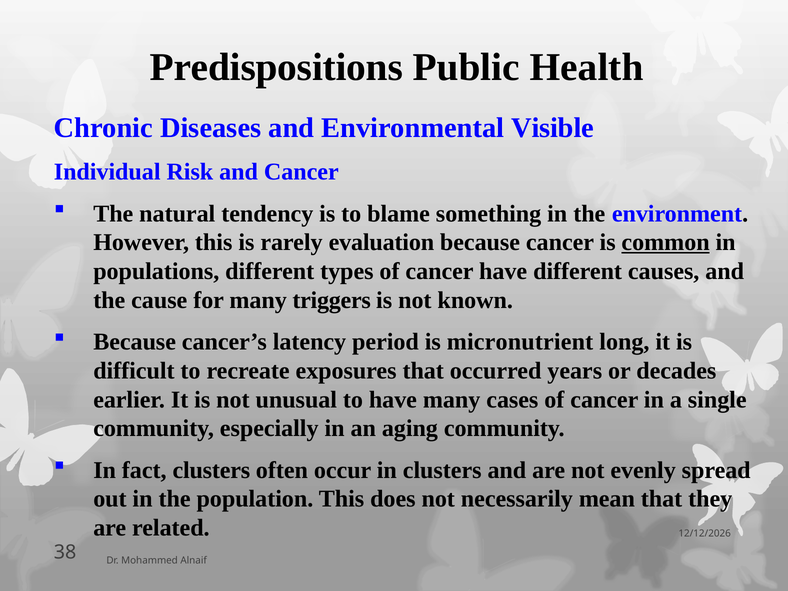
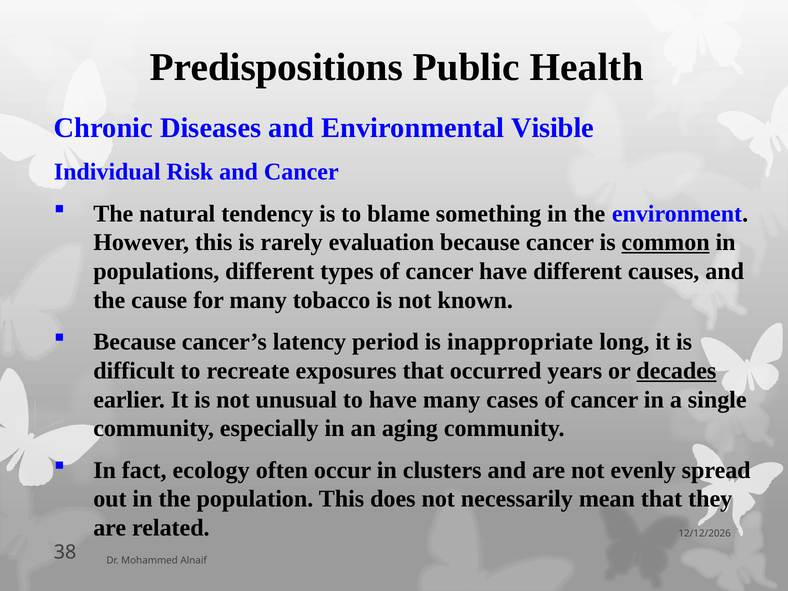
triggers: triggers -> tobacco (332, 300)
micronutrient: micronutrient -> inappropriate (520, 342)
decades underline: none -> present (676, 371)
fact clusters: clusters -> ecology (211, 470)
